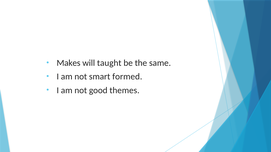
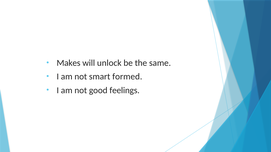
taught: taught -> unlock (109, 63)
themes: themes -> feelings (125, 91)
